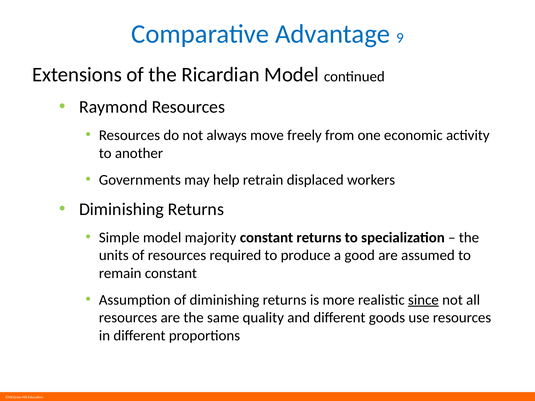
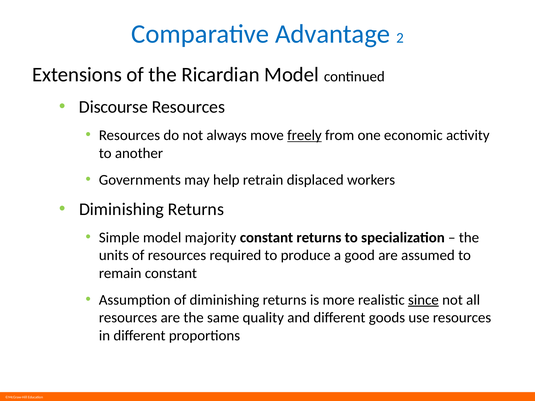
9: 9 -> 2 (400, 38)
Raymond: Raymond -> Discourse (113, 107)
freely underline: none -> present (304, 135)
